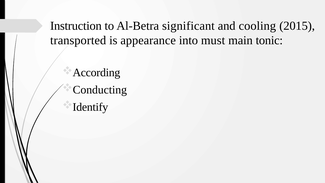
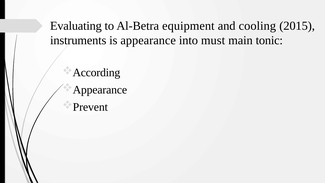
Instruction: Instruction -> Evaluating (76, 26)
significant: significant -> equipment (188, 26)
transported: transported -> instruments (78, 40)
Conducting: Conducting -> Appearance (100, 90)
Identify: Identify -> Prevent (90, 107)
